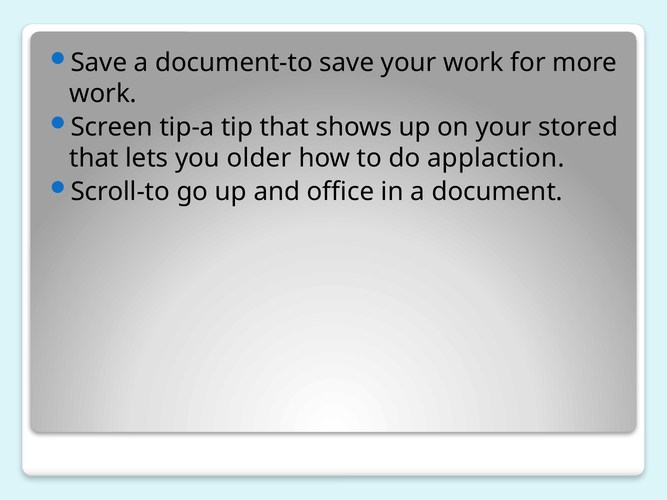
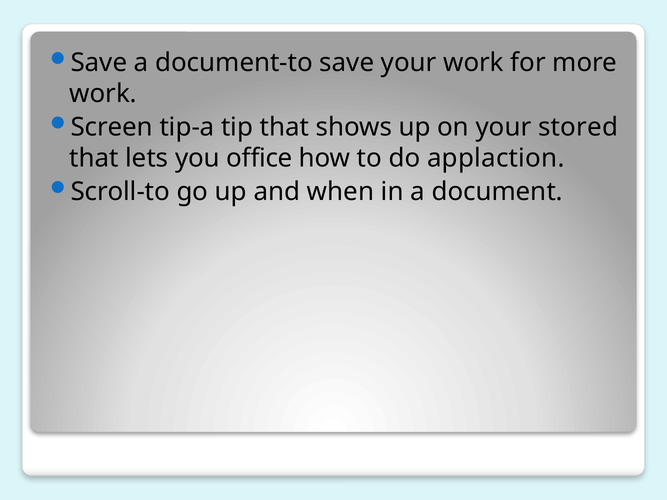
older: older -> office (259, 158)
office: office -> when (340, 192)
